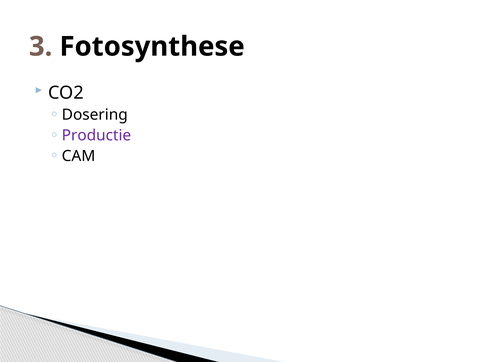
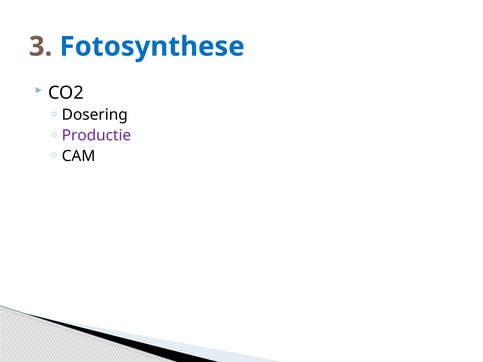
Fotosynthese colour: black -> blue (152, 47)
